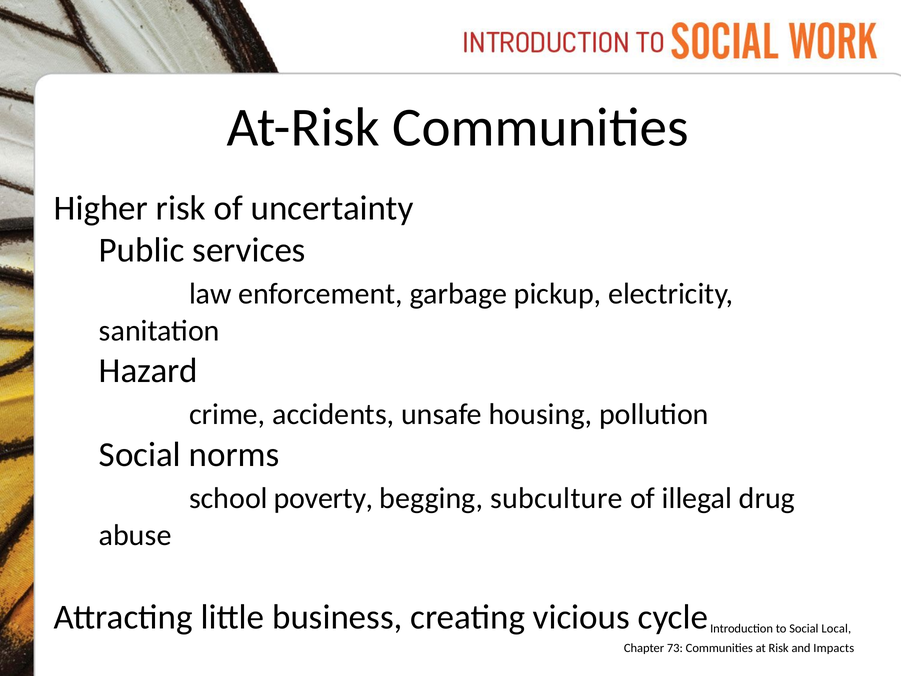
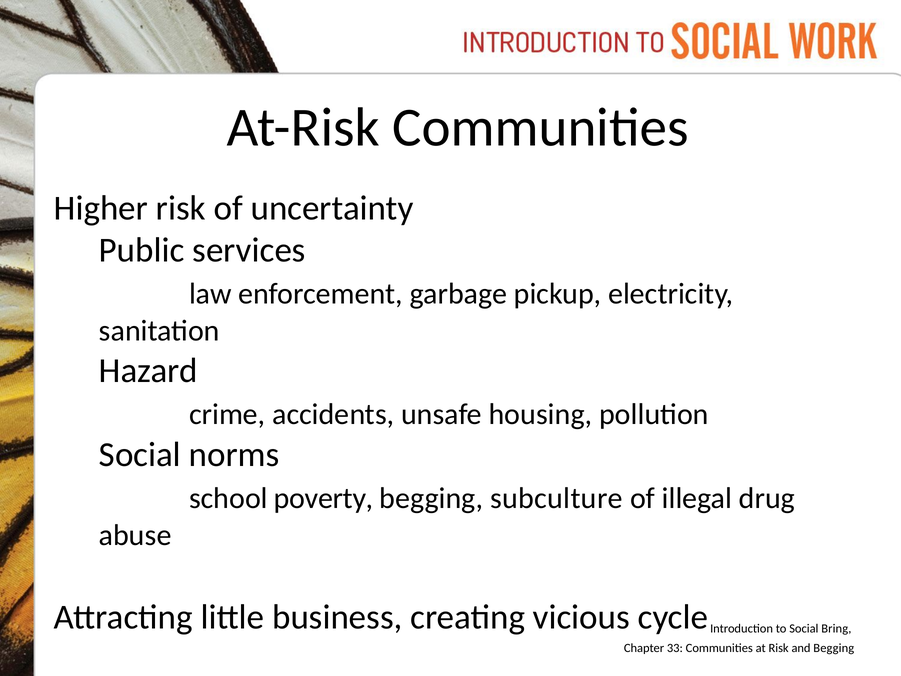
Local: Local -> Bring (836, 629)
73: 73 -> 33 (675, 648)
and Impacts: Impacts -> Begging (834, 648)
